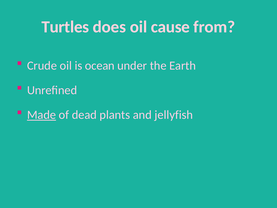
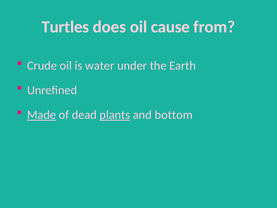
ocean: ocean -> water (100, 65)
plants underline: none -> present (115, 115)
jellyfish: jellyfish -> bottom (174, 115)
